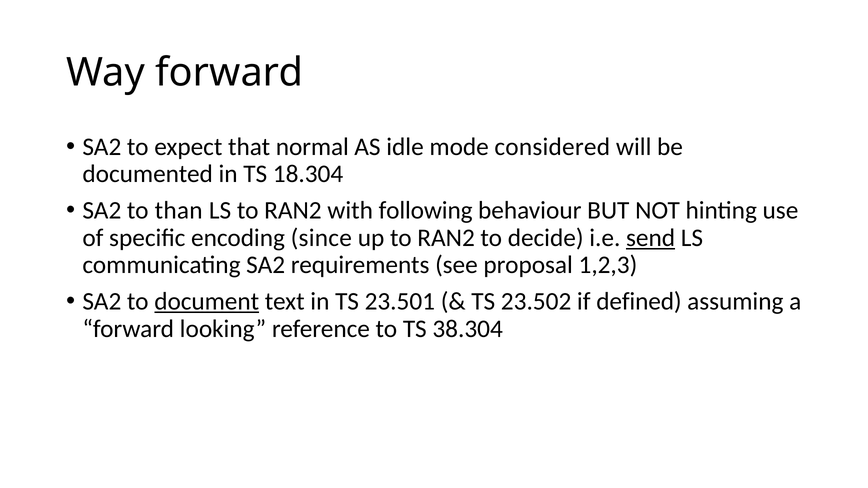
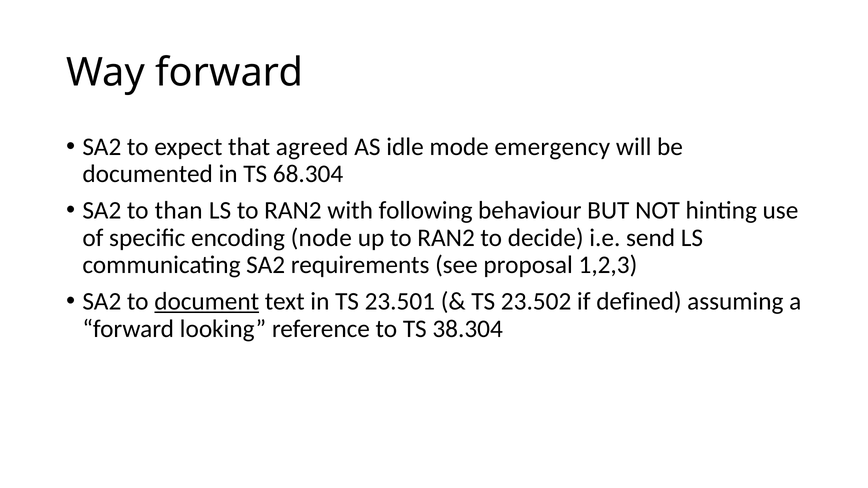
normal: normal -> agreed (312, 147)
considered: considered -> emergency (552, 147)
18.304: 18.304 -> 68.304 (308, 174)
since: since -> node (321, 238)
send underline: present -> none (651, 238)
